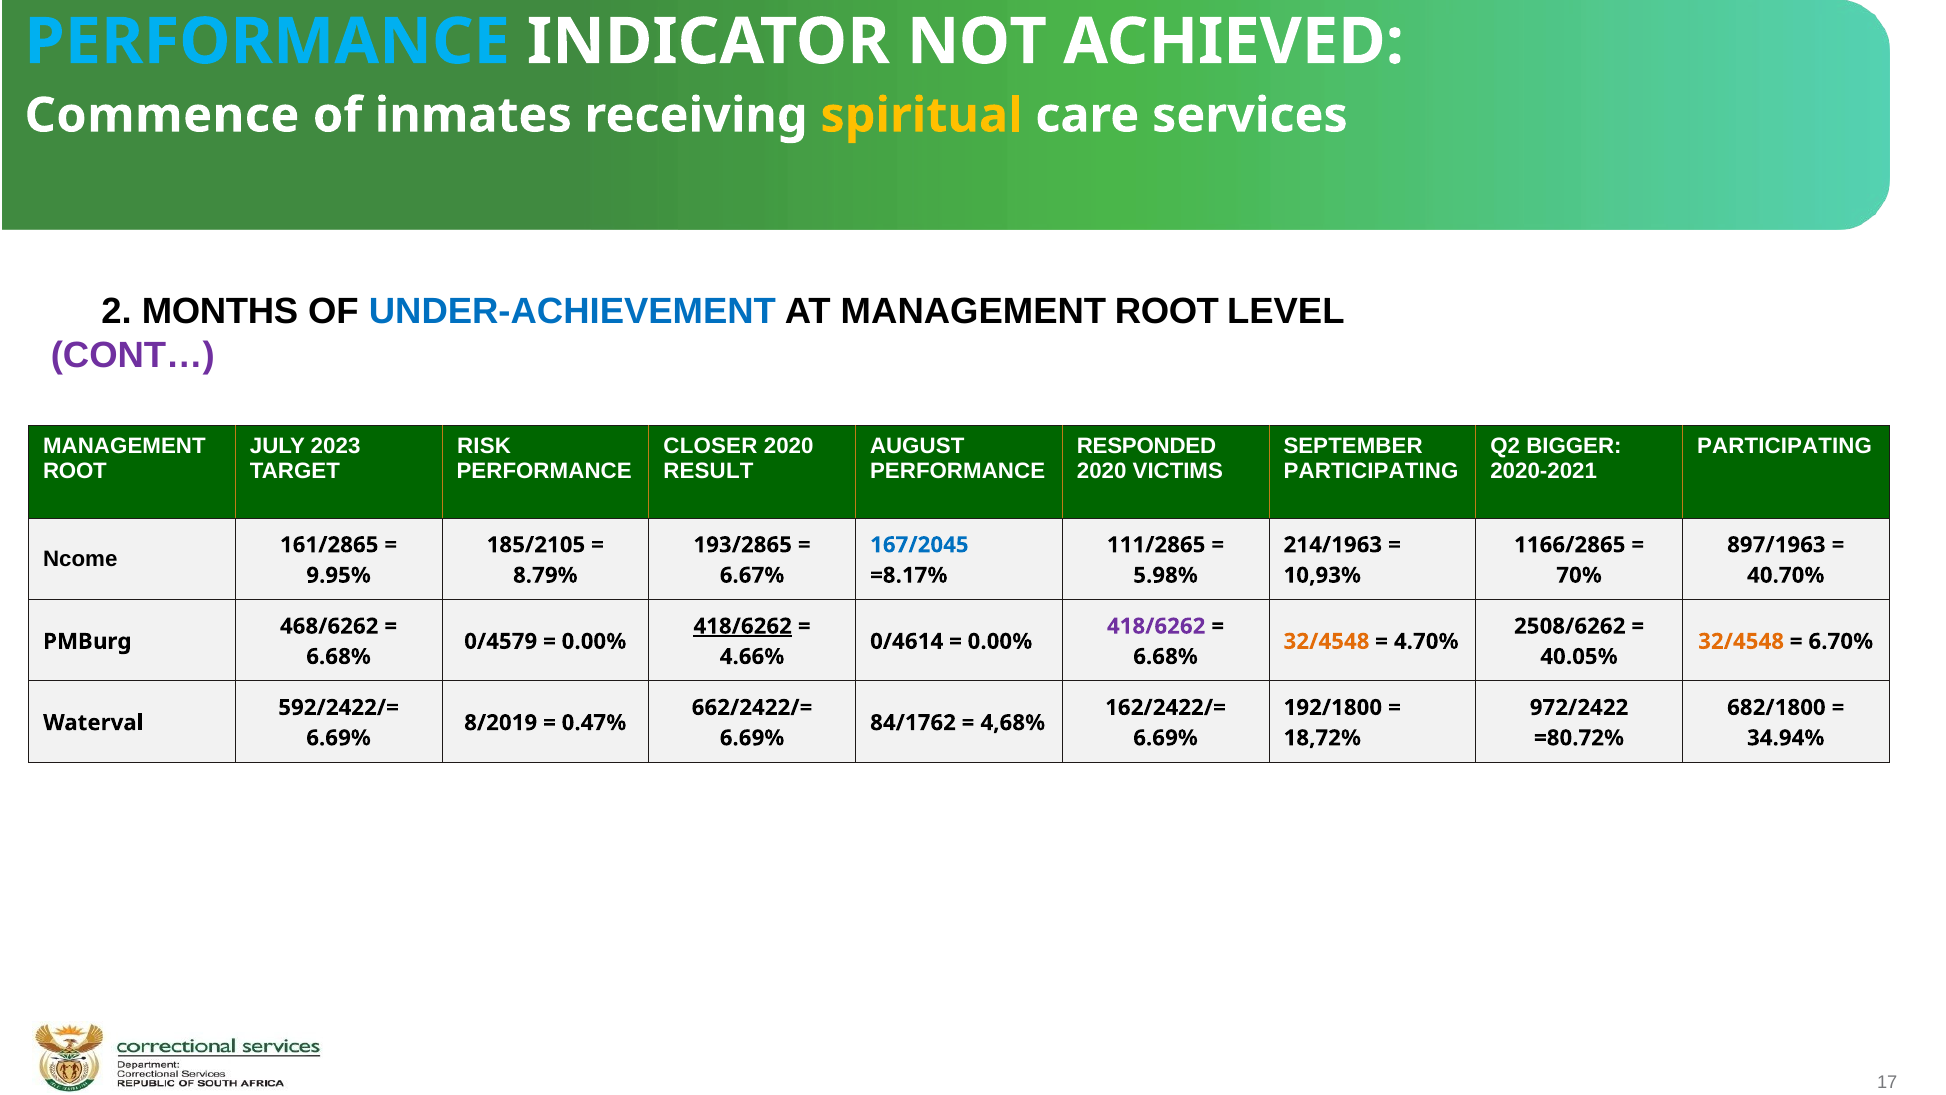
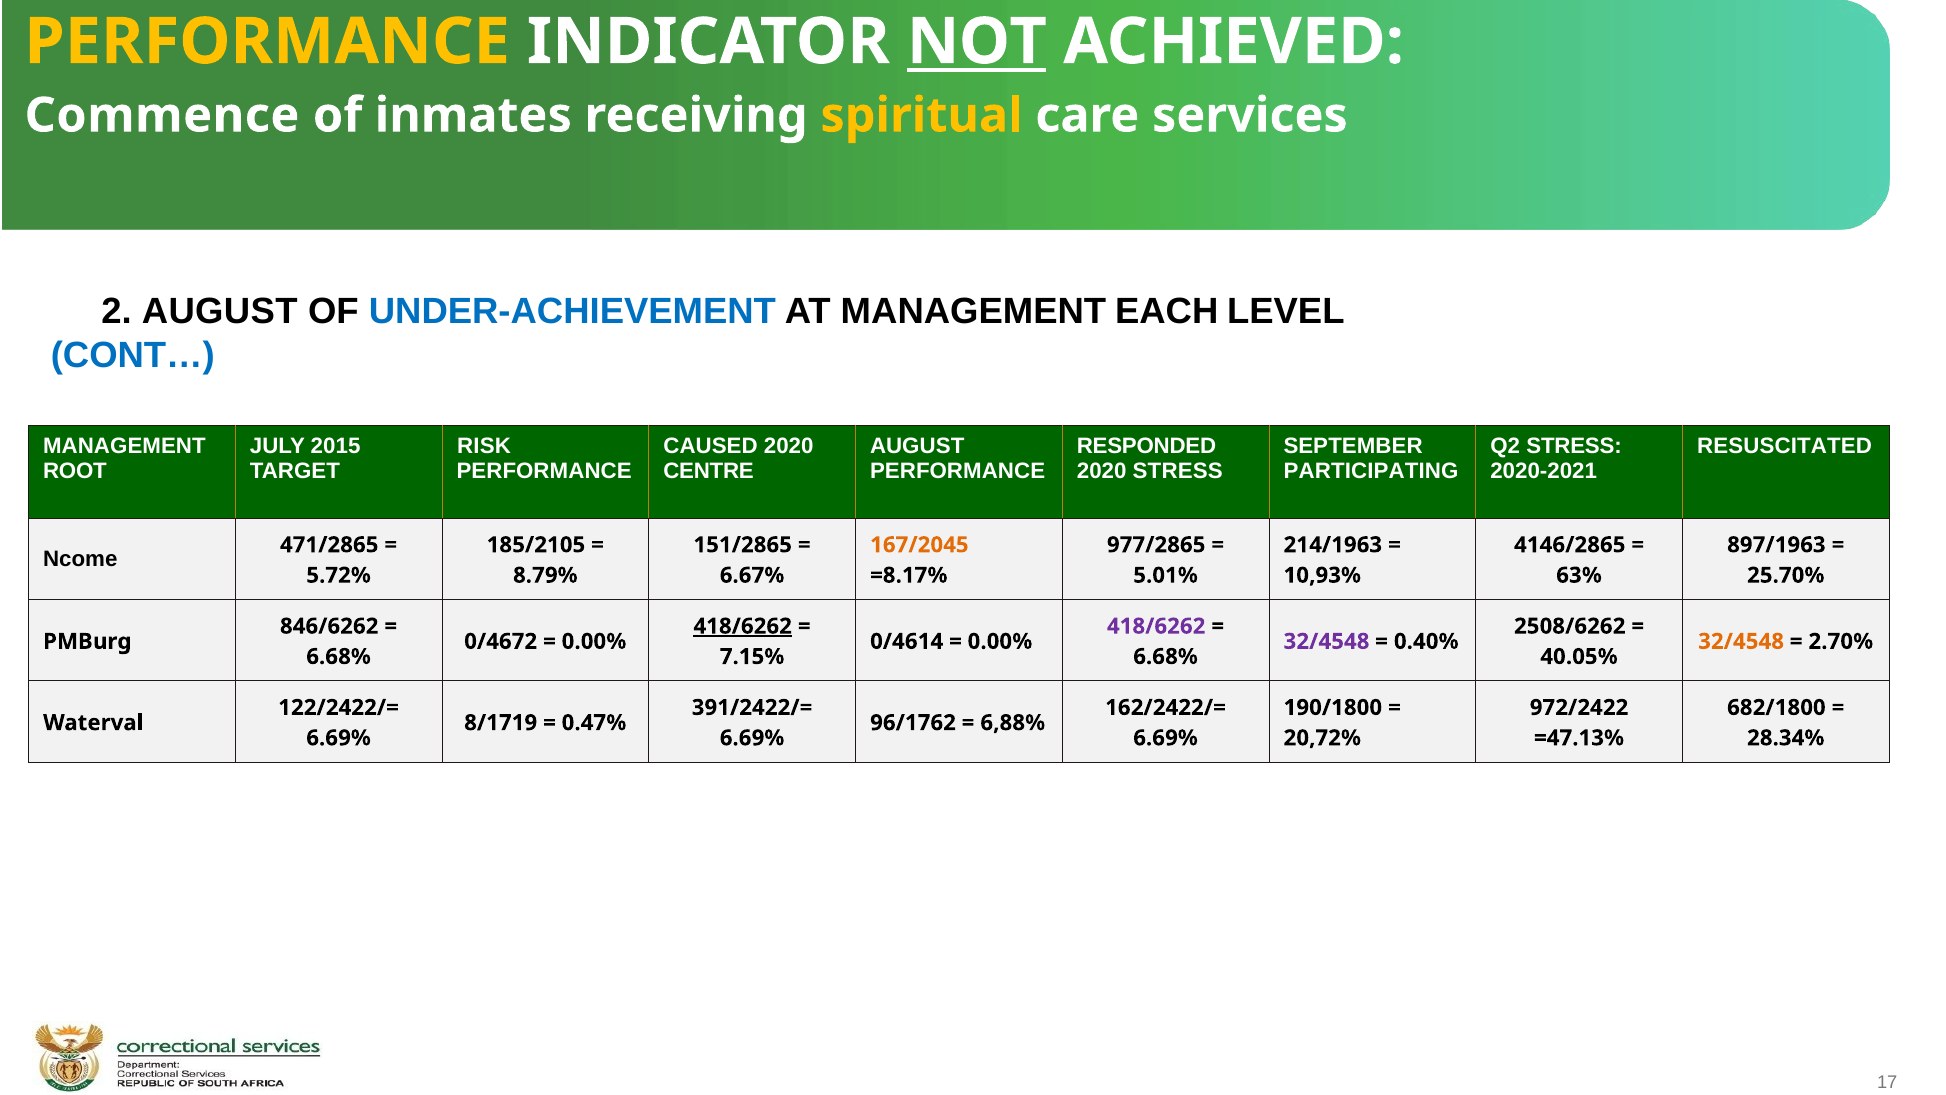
PERFORMANCE colour: light blue -> yellow (267, 42)
NOT underline: none -> present (977, 42)
2 MONTHS: MONTHS -> AUGUST (220, 311)
AT MANAGEMENT ROOT: ROOT -> EACH (1167, 311)
CONT… colour: purple -> blue (133, 355)
2023: 2023 -> 2015 (336, 446)
CLOSER: CLOSER -> CAUSED (710, 446)
Q2 BIGGER: BIGGER -> STRESS (1574, 446)
PARTICIPATING: PARTICIPATING -> RESUSCITATED (1785, 446)
RESULT: RESULT -> CENTRE (709, 471)
2020 VICTIMS: VICTIMS -> STRESS (1178, 471)
193/2865: 193/2865 -> 151/2865 (743, 545)
167/2045 colour: blue -> orange (919, 545)
111/2865: 111/2865 -> 977/2865 (1156, 545)
1166/2865: 1166/2865 -> 4146/2865 (1570, 545)
161/2865: 161/2865 -> 471/2865 (329, 545)
9.95%: 9.95% -> 5.72% (339, 575)
5.98%: 5.98% -> 5.01% (1166, 575)
70%: 70% -> 63% (1579, 575)
40.70%: 40.70% -> 25.70% (1786, 575)
468/6262: 468/6262 -> 846/6262 (329, 626)
0/4579: 0/4579 -> 0/4672 (501, 641)
32/4548 colour: orange -> purple (1327, 641)
4.70%: 4.70% -> 0.40% (1426, 641)
6.70%: 6.70% -> 2.70% (1841, 641)
4.66%: 4.66% -> 7.15% (752, 656)
592/2422/=: 592/2422/= -> 122/2422/= (339, 707)
662/2422/=: 662/2422/= -> 391/2422/= (752, 707)
192/1800: 192/1800 -> 190/1800 (1333, 707)
8/2019: 8/2019 -> 8/1719 (501, 723)
84/1762: 84/1762 -> 96/1762 (913, 723)
4,68%: 4,68% -> 6,88% (1013, 723)
18,72%: 18,72% -> 20,72% (1322, 738)
=80.72%: =80.72% -> =47.13% (1579, 738)
34.94%: 34.94% -> 28.34% (1786, 738)
